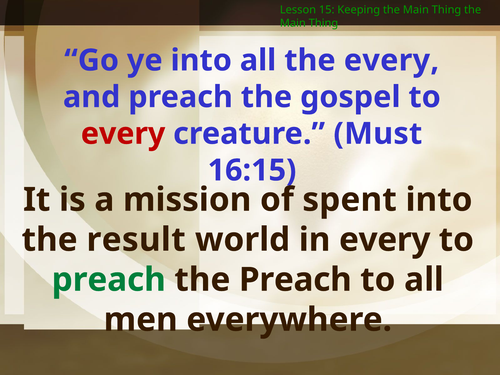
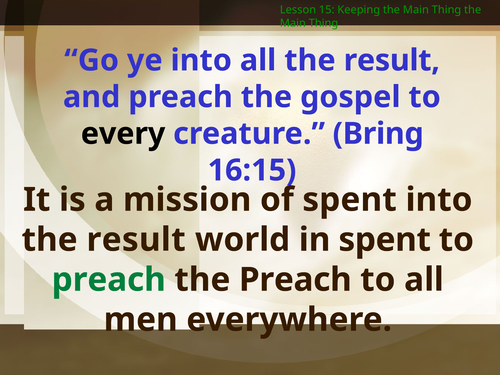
all the every: every -> result (392, 60)
every colour: red -> black (123, 134)
Must: Must -> Bring (378, 134)
in every: every -> spent (385, 240)
